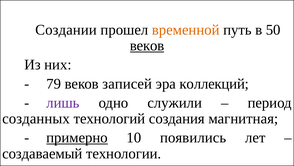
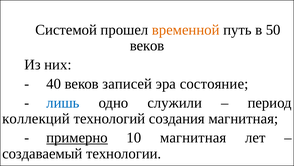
Создании: Создании -> Системой (66, 30)
веков underline: present -> none (147, 46)
79: 79 -> 40 (54, 83)
коллекций: коллекций -> состояние (214, 83)
лишь colour: purple -> blue (63, 102)
созданных: созданных -> коллекций (36, 118)
10 появились: появились -> магнитная (193, 137)
